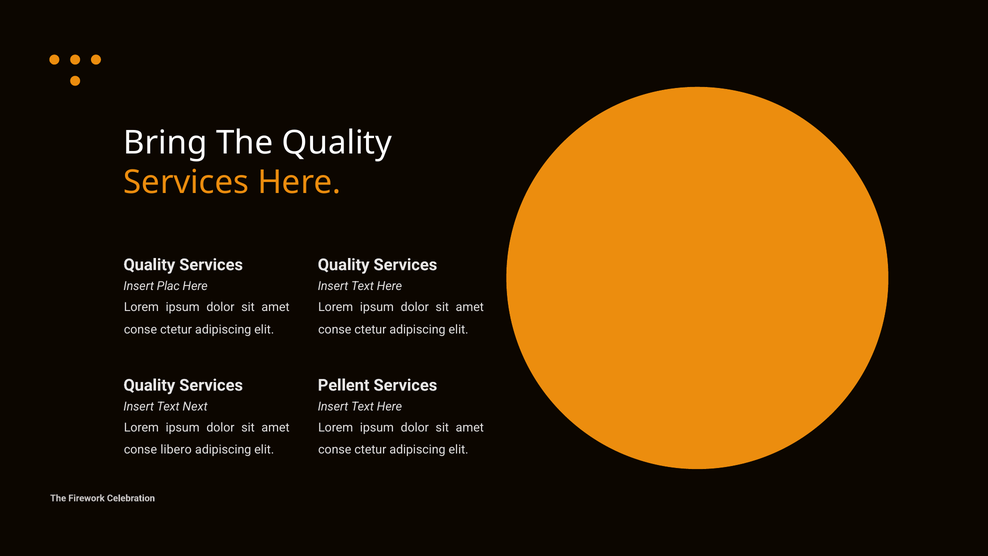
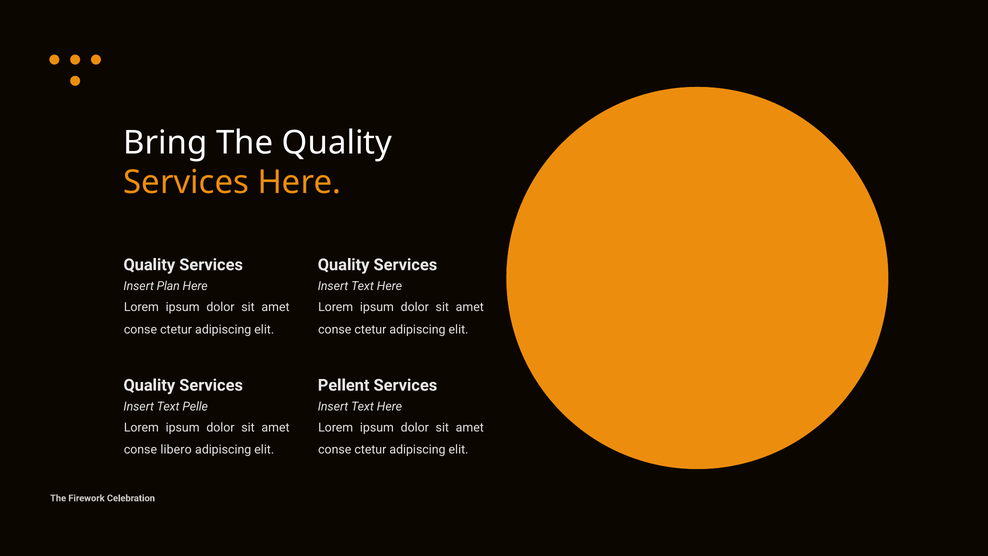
Plac: Plac -> Plan (168, 286)
Next: Next -> Pelle (195, 406)
